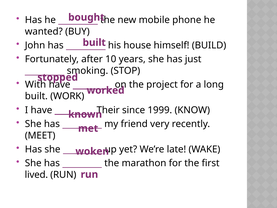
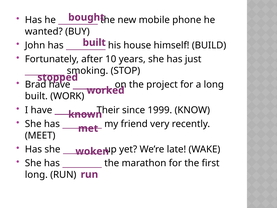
With: With -> Brad (36, 85)
lived: lived -> long (36, 175)
